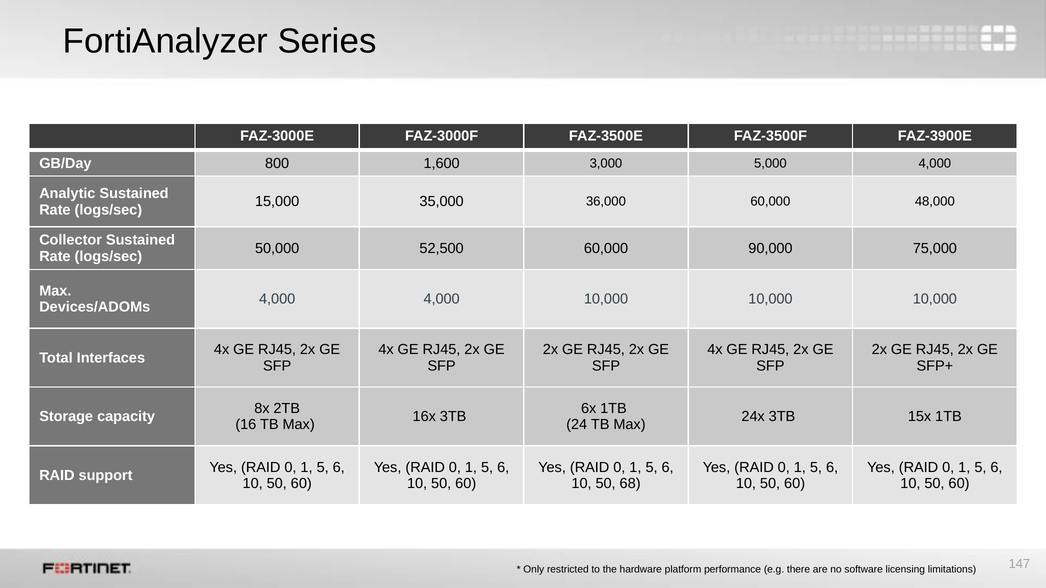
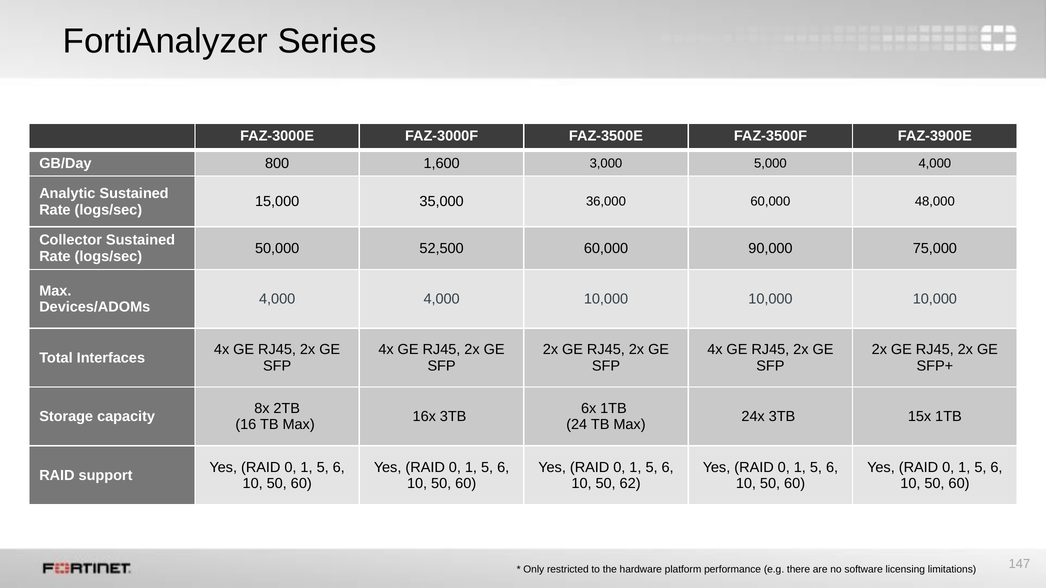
68: 68 -> 62 (630, 484)
